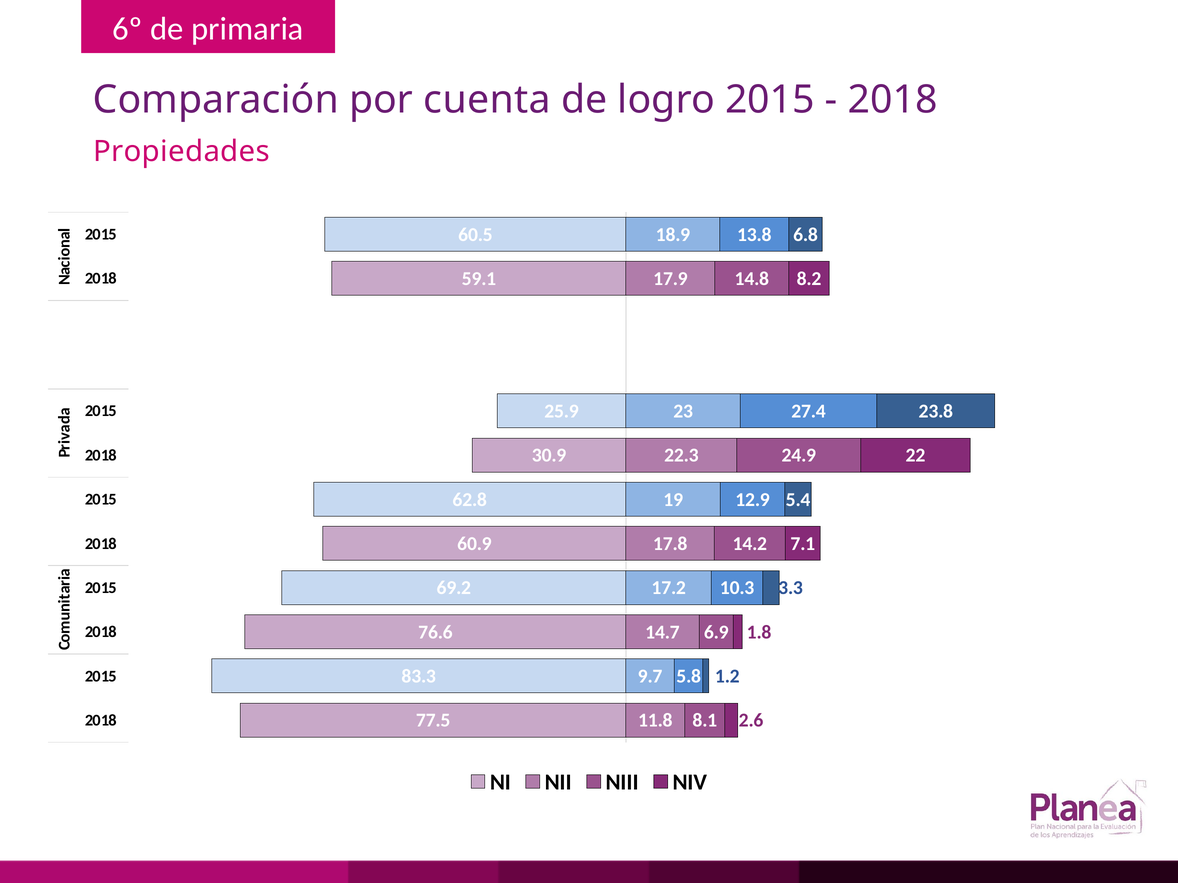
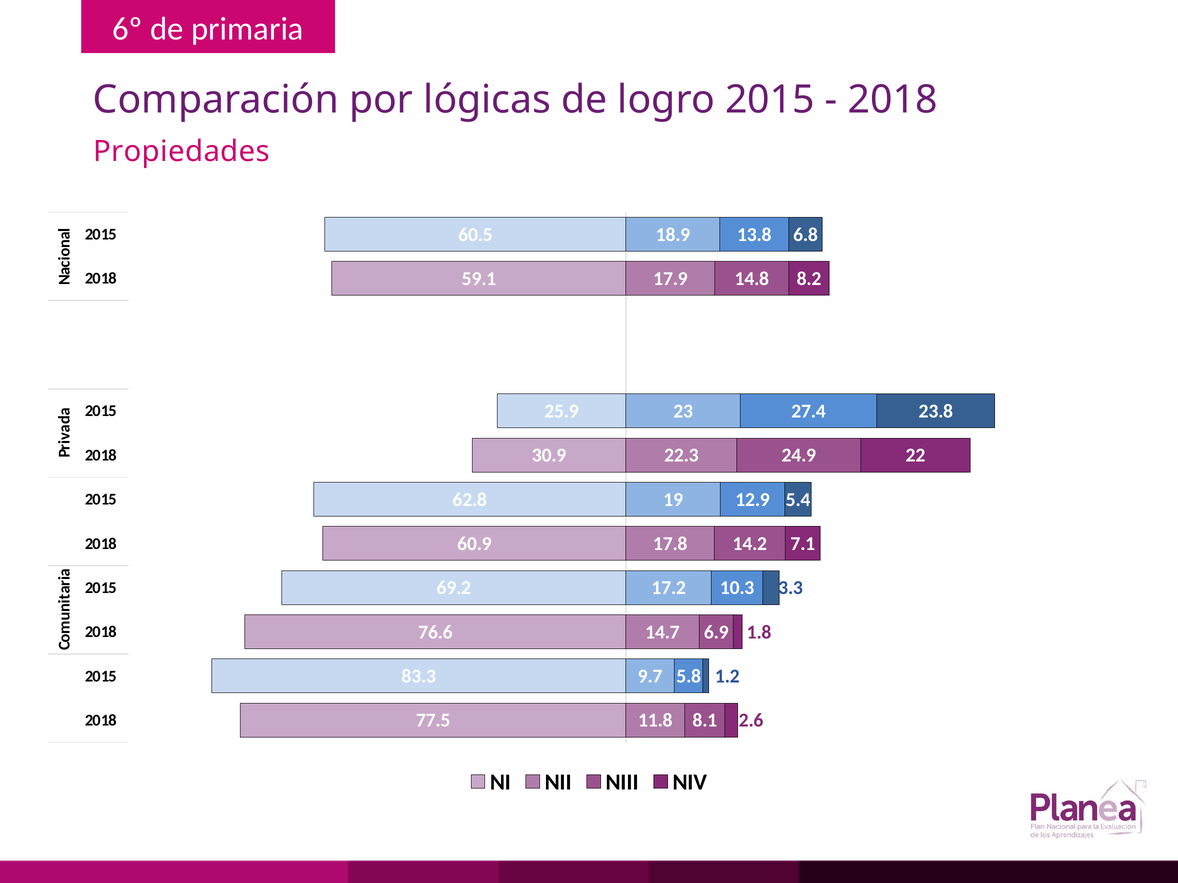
cuenta: cuenta -> lógicas (487, 100)
